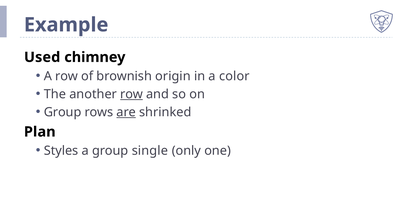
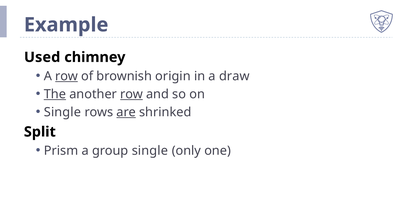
row underline: none -> present (67, 76)
color: color -> draw (234, 76)
The underline: none -> present (55, 94)
Group: Group -> Single (62, 112)
Plan: Plan -> Split (40, 132)
Styles: Styles -> Prism (61, 151)
